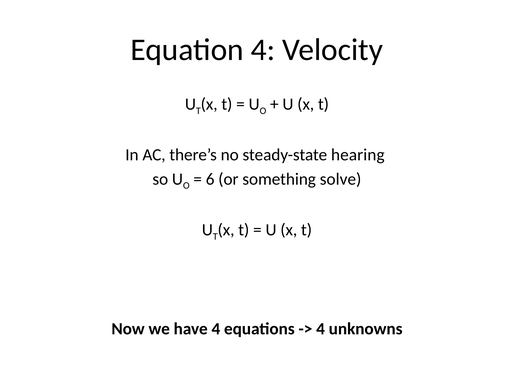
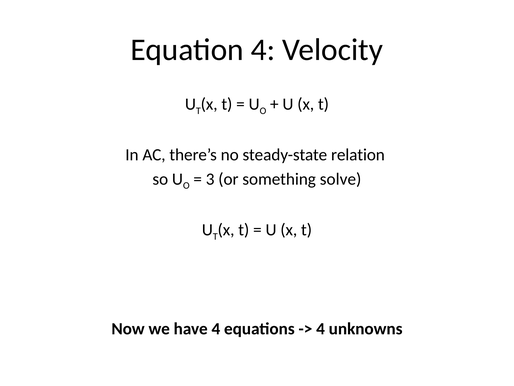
hearing: hearing -> relation (358, 155)
6: 6 -> 3 (210, 179)
